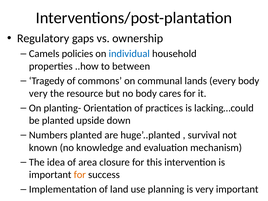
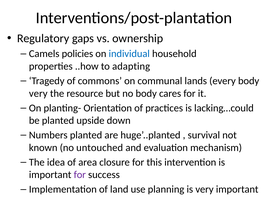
between: between -> adapting (131, 66)
knowledge: knowledge -> untouched (100, 148)
for colour: orange -> purple (80, 175)
